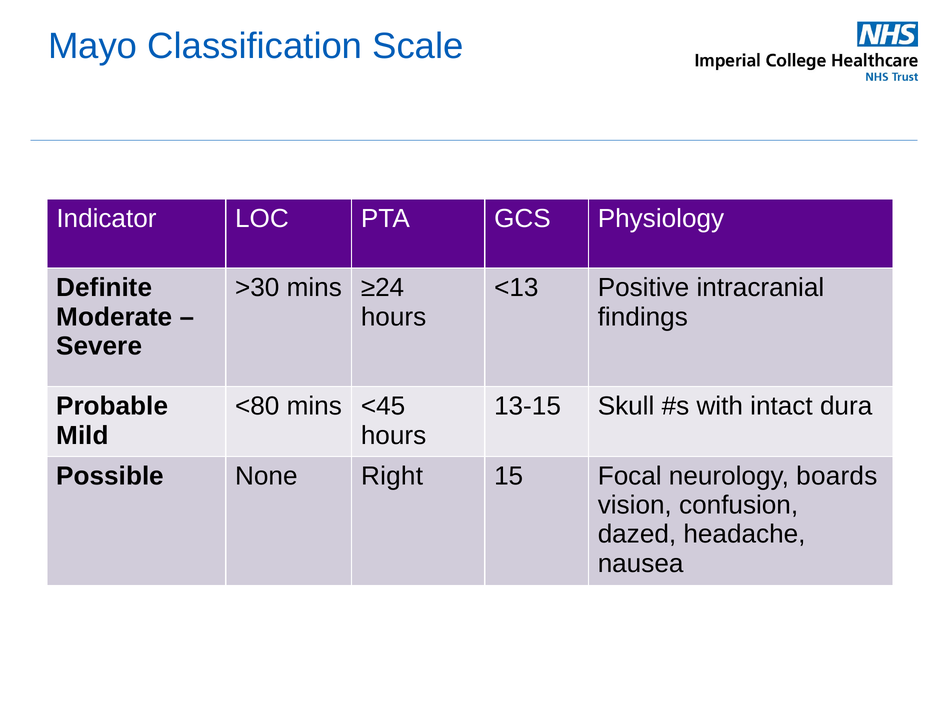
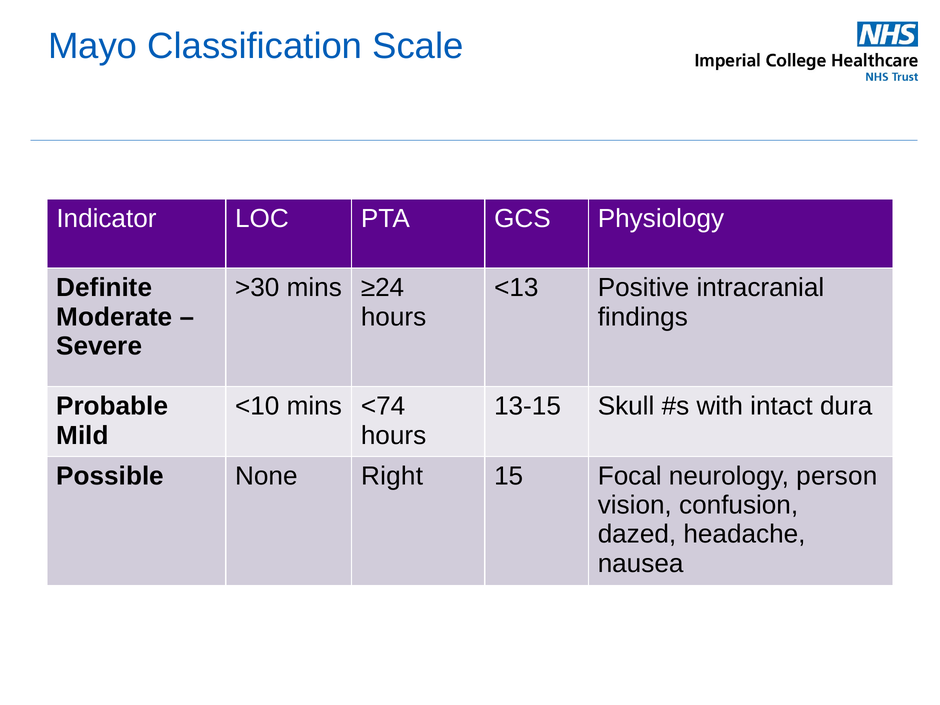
<80: <80 -> <10 (257, 406)
<45: <45 -> <74 (383, 406)
boards: boards -> person (837, 476)
